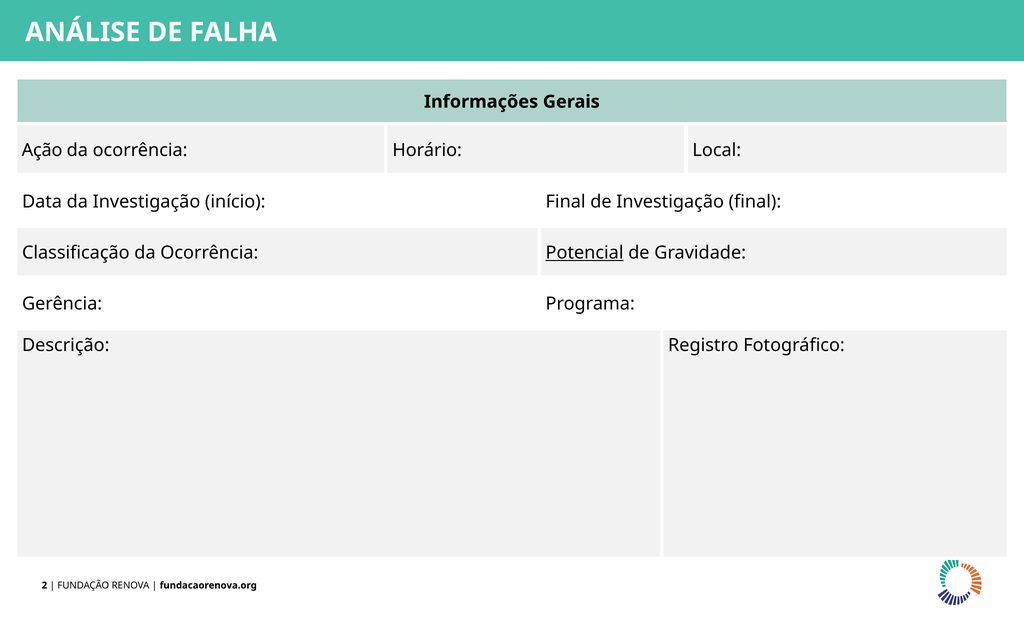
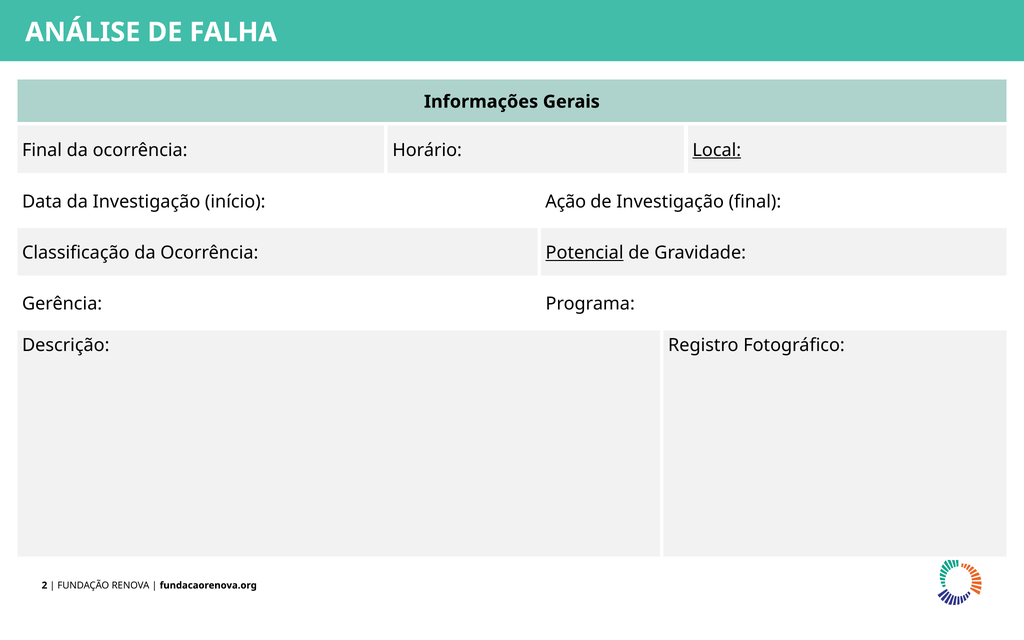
Ação: Ação -> Final (42, 150)
Local underline: none -> present (717, 150)
início Final: Final -> Ação (566, 202)
